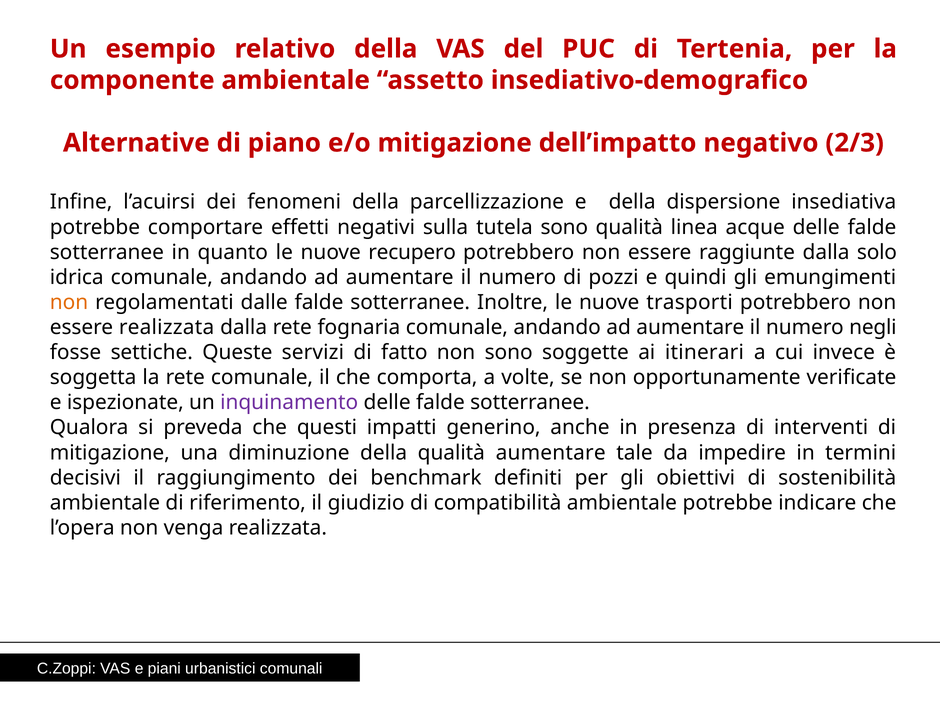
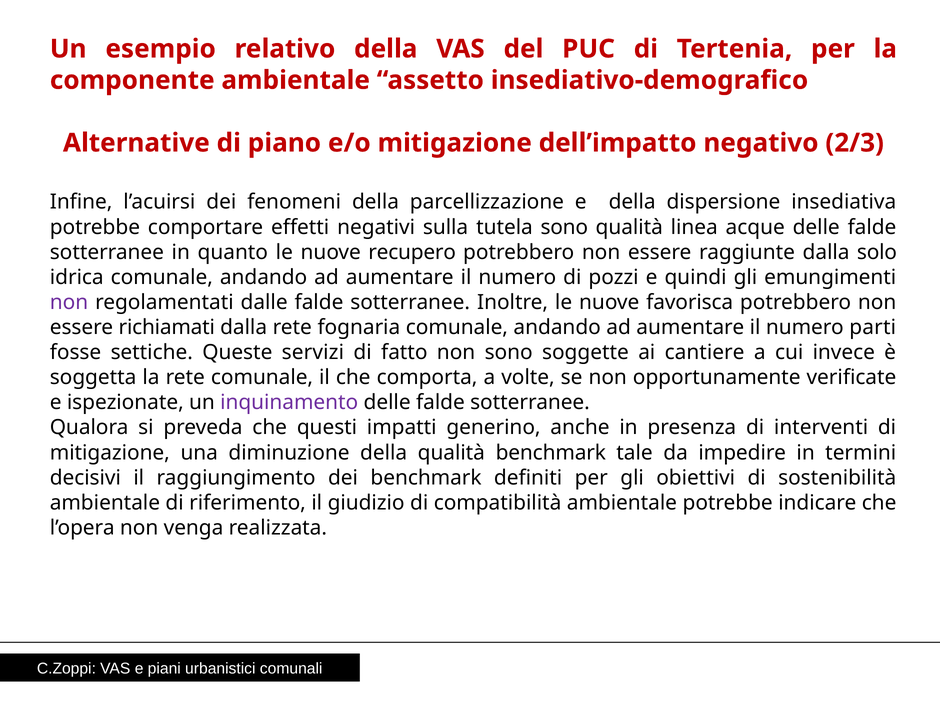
non colour: orange -> purple (69, 302)
trasporti: trasporti -> favorisca (690, 302)
essere realizzata: realizzata -> richiamati (167, 327)
negli: negli -> parti (873, 327)
itinerari: itinerari -> cantiere (705, 352)
qualità aumentare: aumentare -> benchmark (551, 453)
